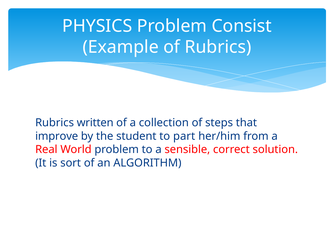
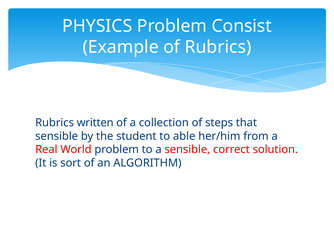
improve: improve -> sensible (57, 136)
part: part -> able (184, 136)
